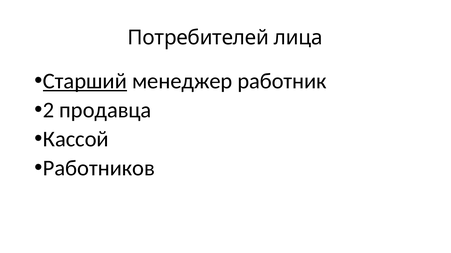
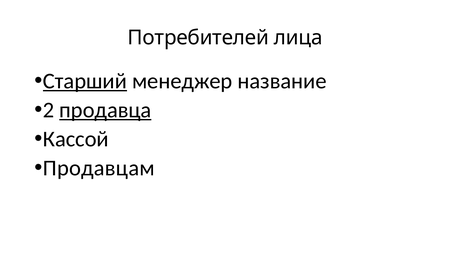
работник: работник -> название (282, 81)
продавца underline: none -> present (105, 110)
Работников: Работников -> Продавцам (99, 168)
